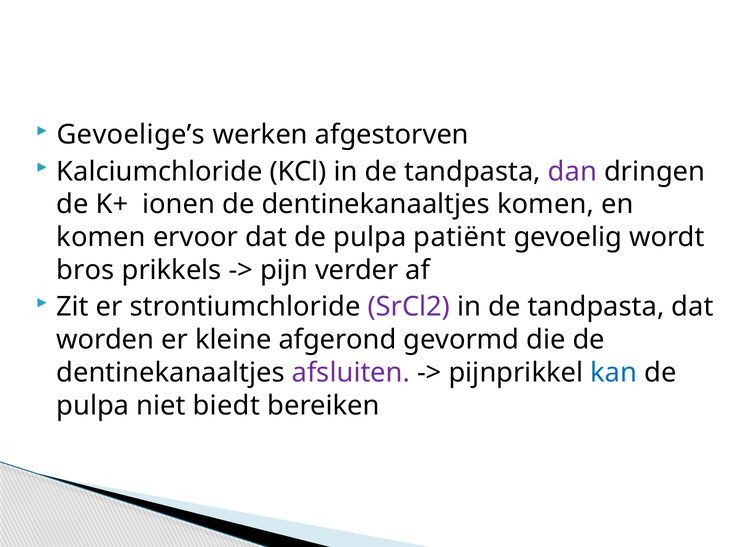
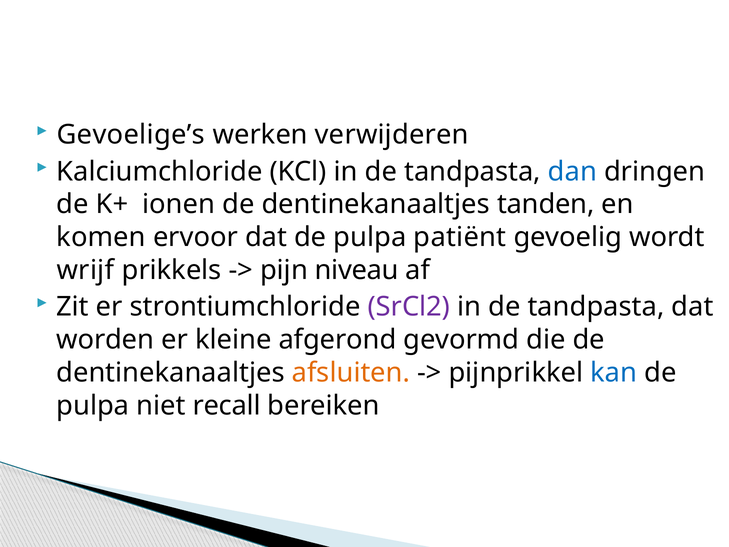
afgestorven: afgestorven -> verwijderen (392, 135)
dan colour: purple -> blue (572, 171)
dentinekanaaltjes komen: komen -> tanden (546, 204)
bros: bros -> wrijf (85, 270)
verder: verder -> niveau (357, 270)
afsluiten colour: purple -> orange (351, 372)
biedt: biedt -> recall (227, 405)
